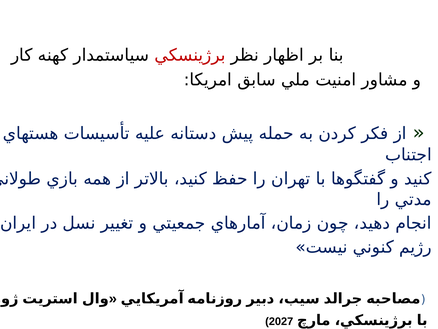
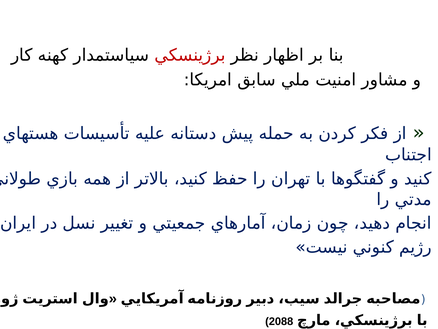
2027: 2027 -> 2088 (281, 321)
